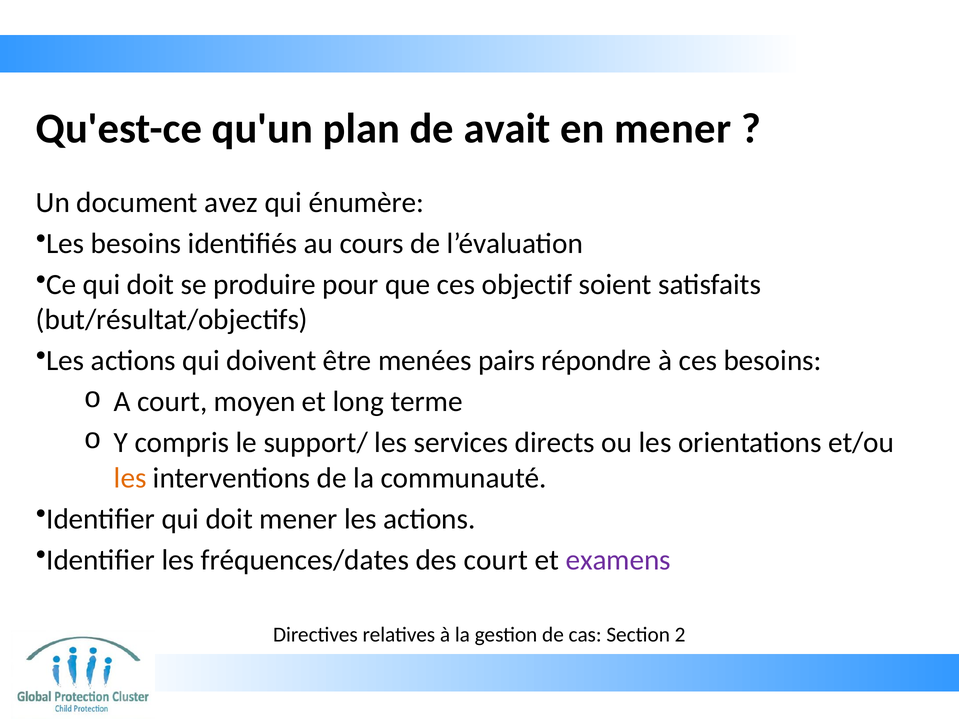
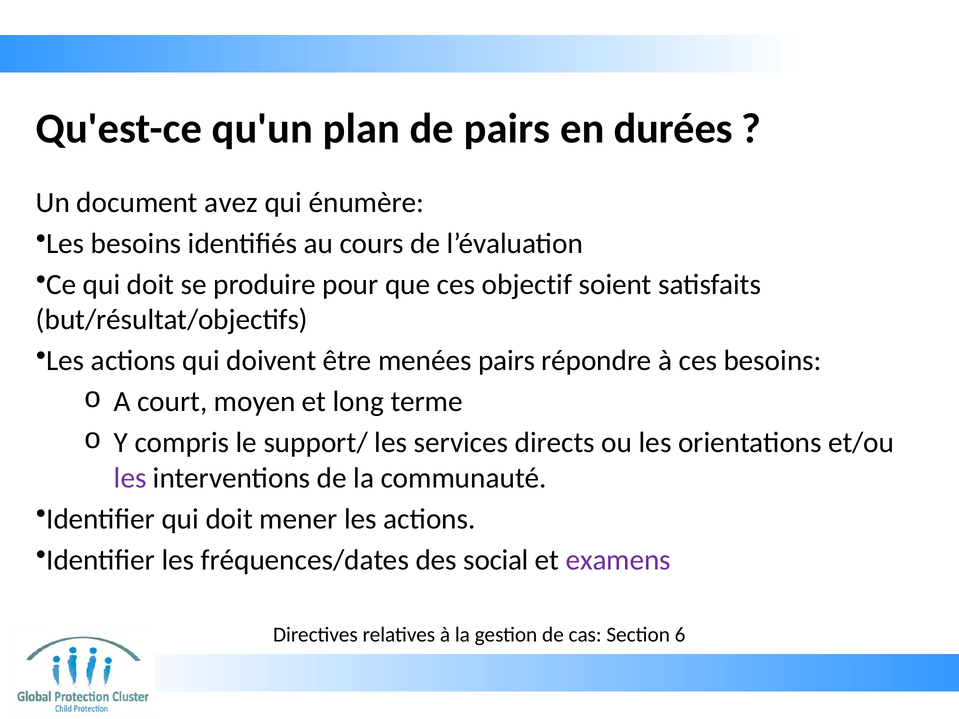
de avait: avait -> pairs (507, 128)
en mener: mener -> durées (673, 128)
les colour: orange -> purple (130, 478)
des court: court -> social (496, 560)
2: 2 -> 6 (680, 635)
